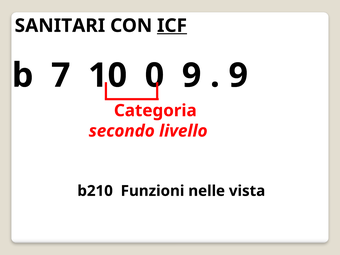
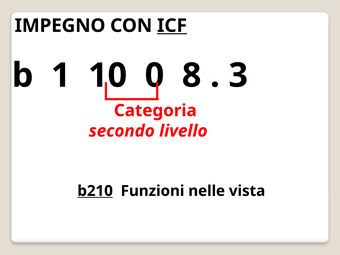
SANITARI: SANITARI -> IMPEGNO (60, 26)
7: 7 -> 1 (61, 75)
9: 9 -> 8 (192, 75)
9: 9 -> 3 (238, 75)
b210 underline: none -> present (95, 191)
